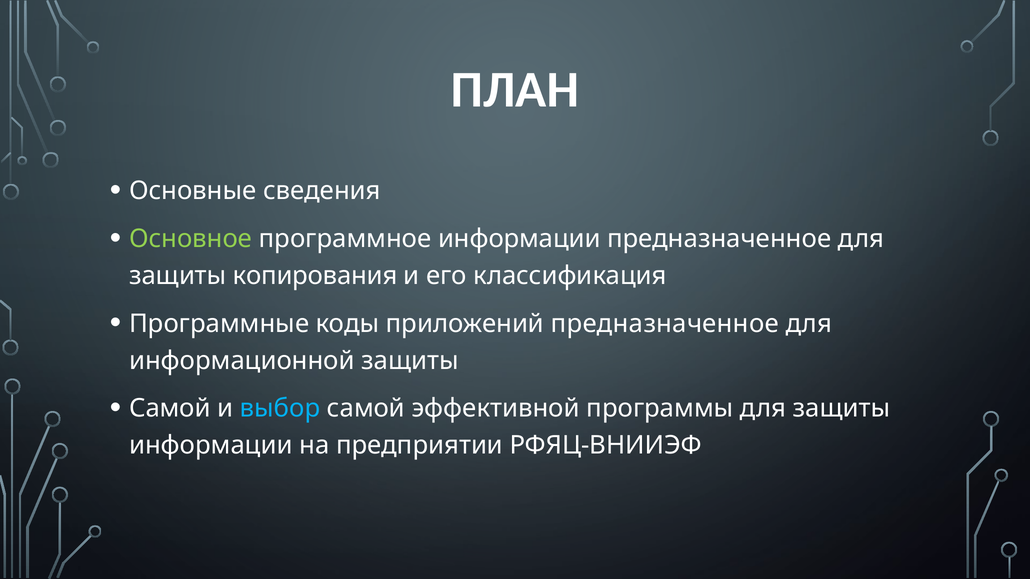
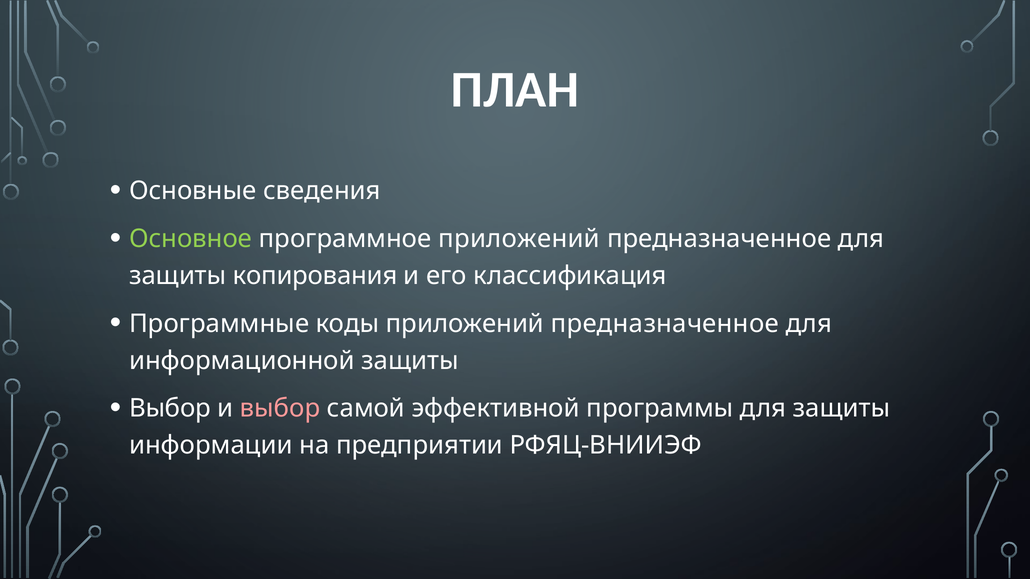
программное информации: информации -> приложений (519, 239)
Самой: Самой -> Выбор (170, 409)
выбор colour: light blue -> pink (280, 409)
